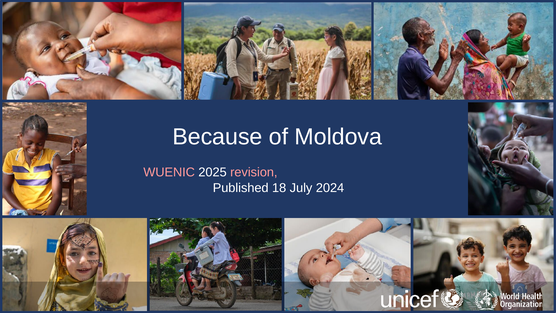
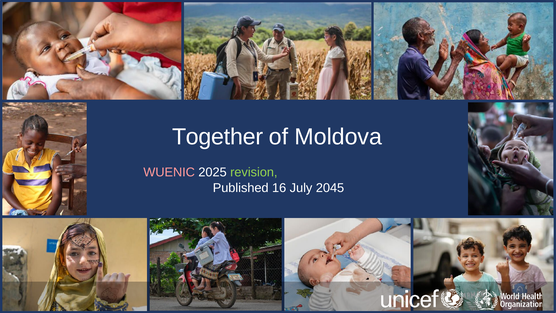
Because: Because -> Together (218, 137)
revision colour: pink -> light green (254, 172)
18: 18 -> 16 (279, 188)
2024: 2024 -> 2045 (330, 188)
